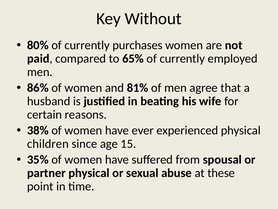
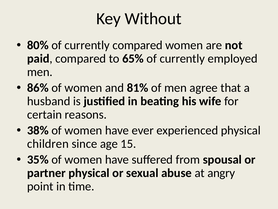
currently purchases: purchases -> compared (138, 45)
these: these -> angry (221, 173)
